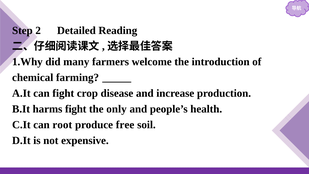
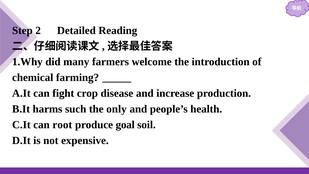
harms fight: fight -> such (76, 109)
free: free -> goal (125, 125)
